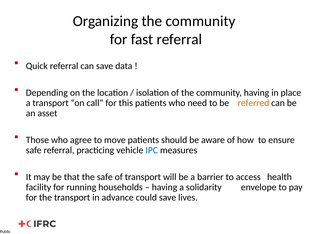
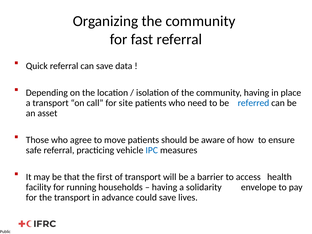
this: this -> site (126, 103)
referred colour: orange -> blue (253, 103)
the safe: safe -> first (105, 177)
